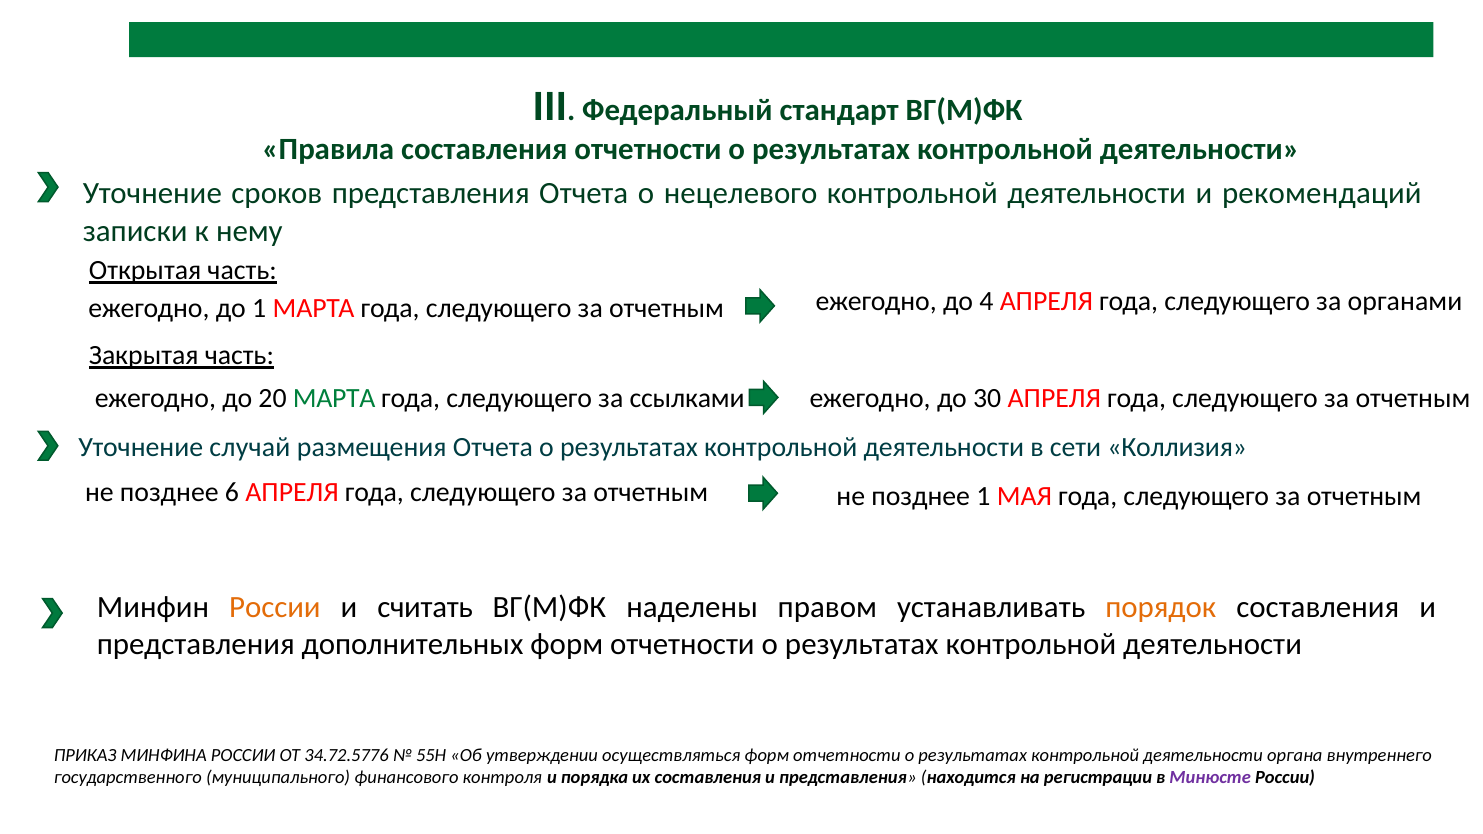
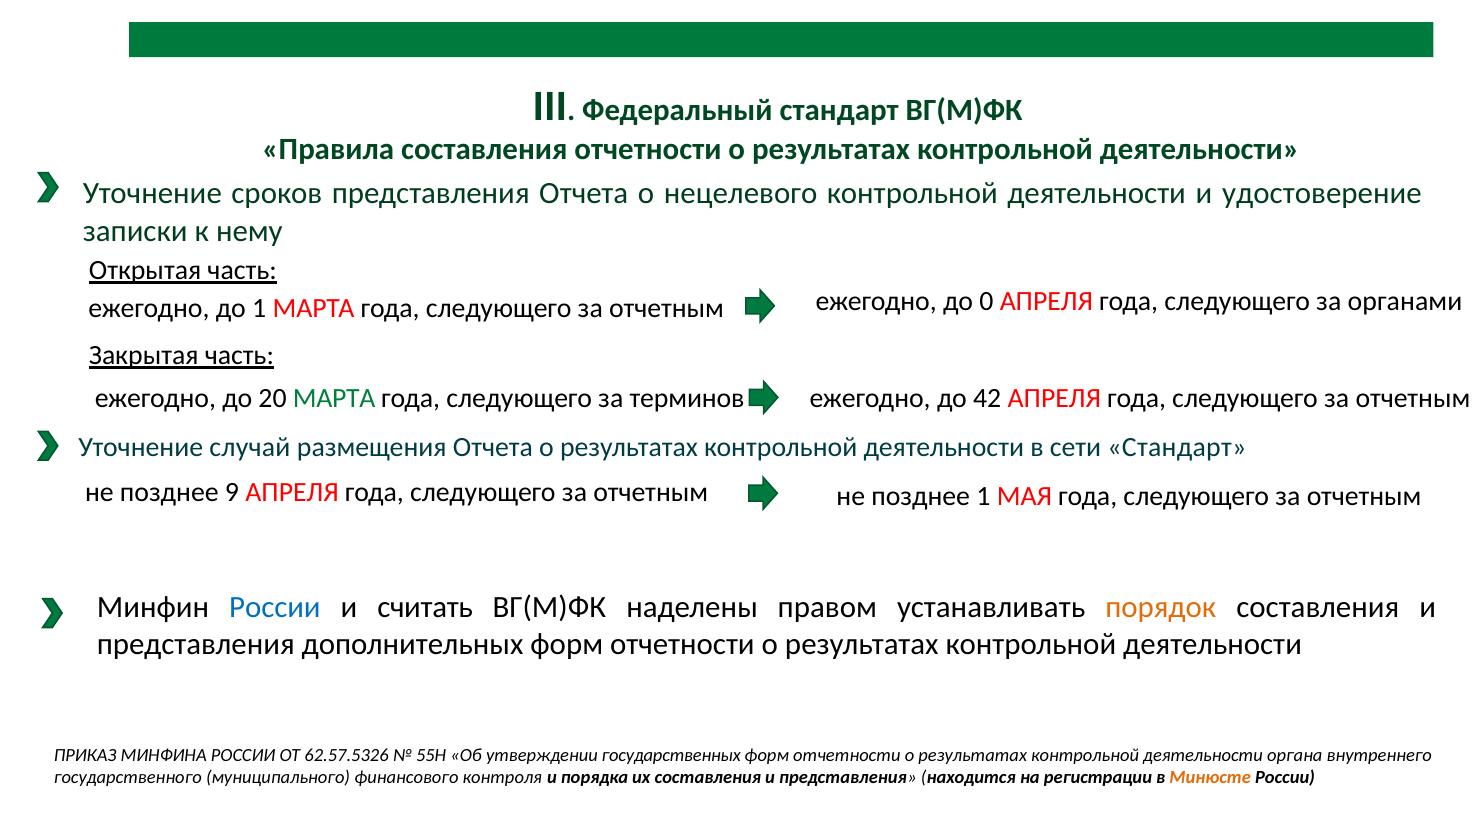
рекомендаций: рекомендаций -> удостоверение (1322, 194)
4: 4 -> 0 (986, 301)
ссылками: ссылками -> терминов (687, 398)
30: 30 -> 42 (987, 398)
сети Коллизия: Коллизия -> Стандарт (1177, 447)
6: 6 -> 9 (232, 492)
России colour: orange -> blue (275, 608)
34.72.5776: 34.72.5776 -> 62.57.5326 (347, 756)
осуществляться: осуществляться -> государственных (671, 756)
Минюсте colour: purple -> orange (1210, 778)
